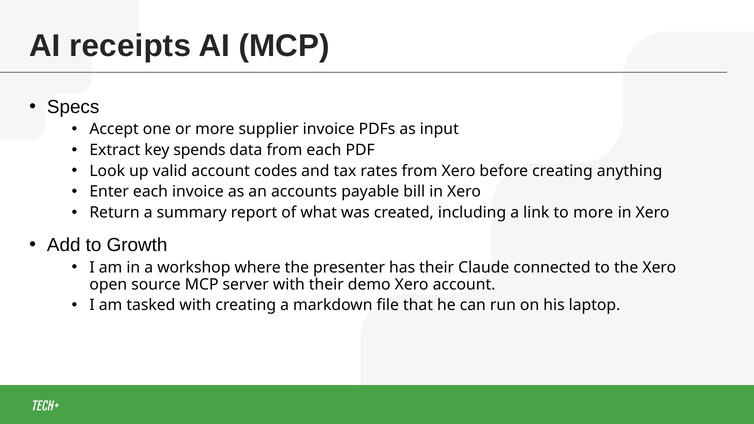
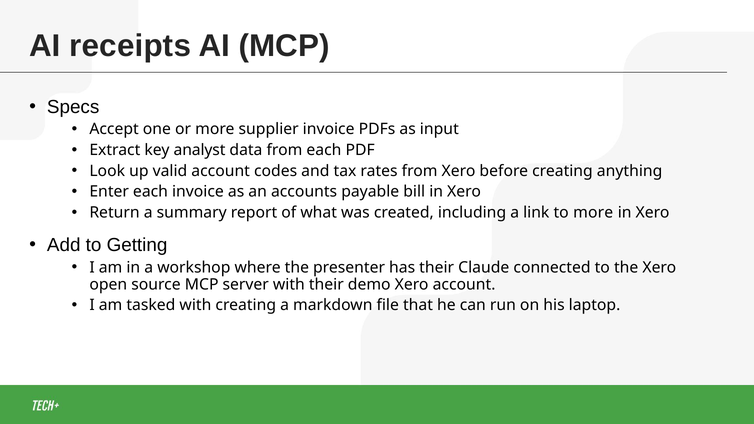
spends: spends -> analyst (200, 150)
Growth: Growth -> Getting (137, 245)
